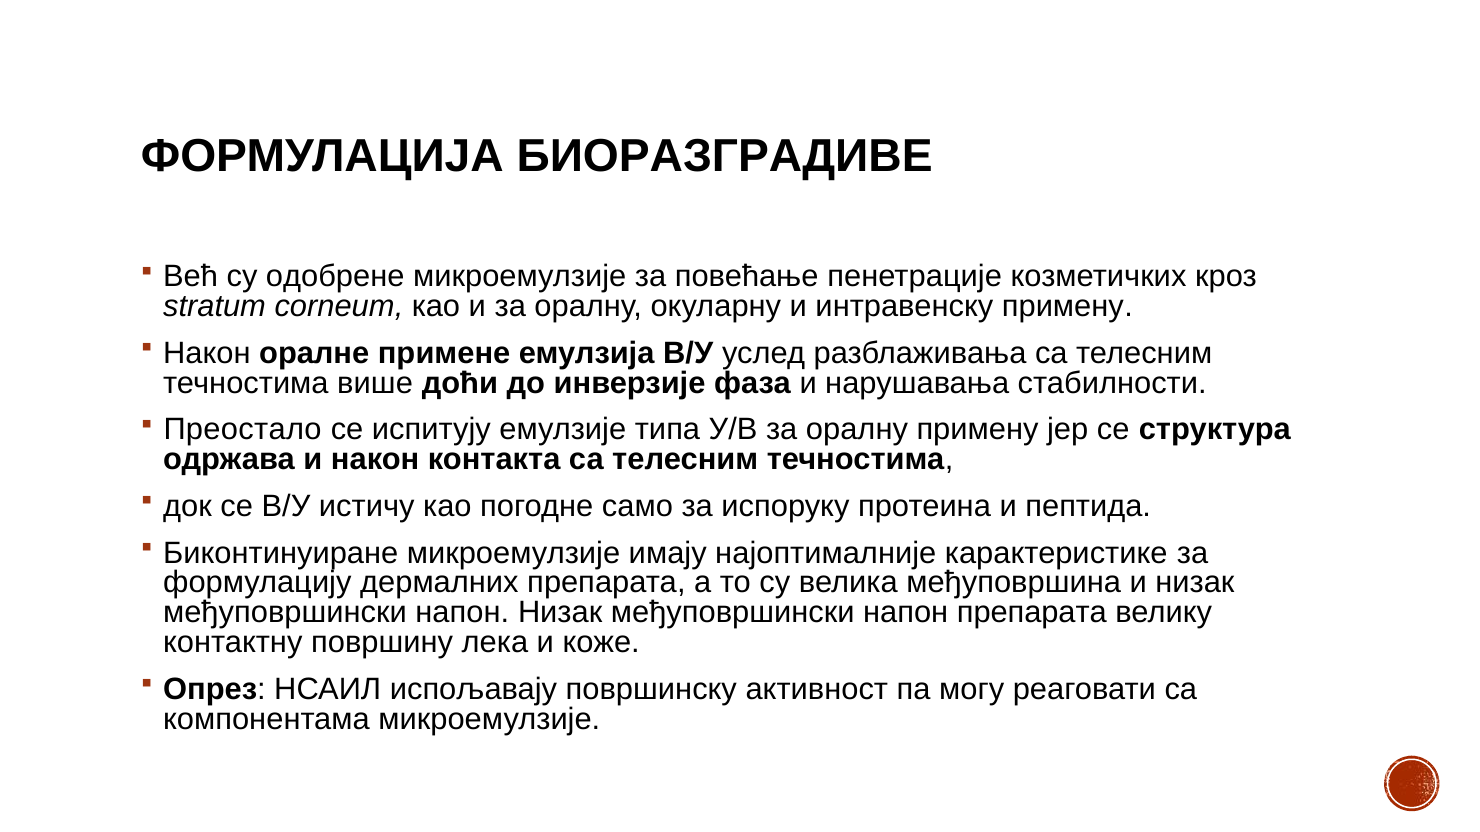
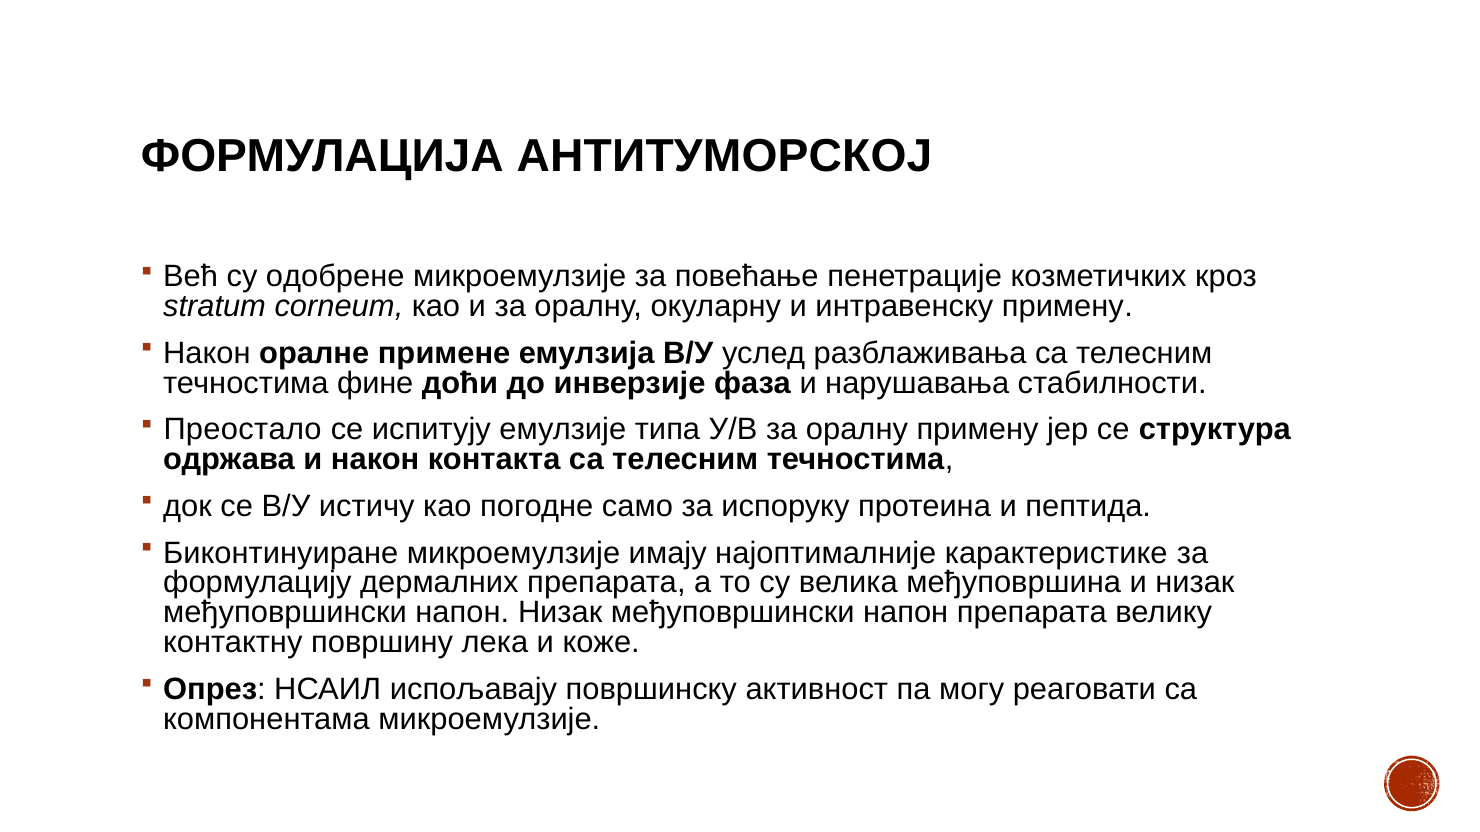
БИОРАЗГРАДИВЕ: БИОРАЗГРАДИВЕ -> АНТИТУМОРСКОЈ (724, 156)
више: више -> фине (375, 383)
